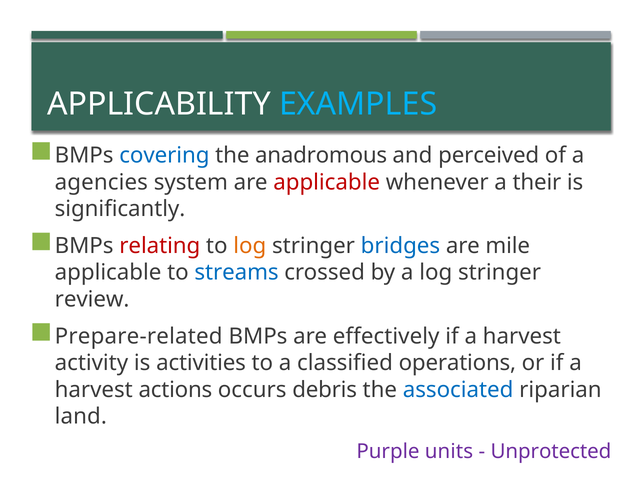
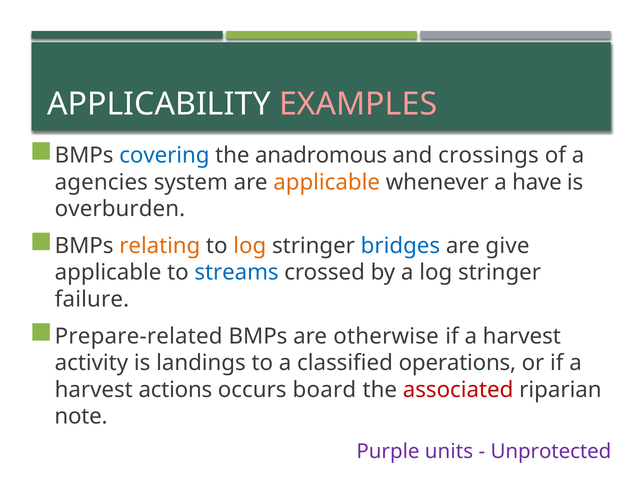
EXAMPLES colour: light blue -> pink (358, 104)
perceived: perceived -> crossings (489, 156)
applicable colour: red -> orange (327, 182)
their: their -> have (537, 182)
significantly: significantly -> overburden (120, 209)
relating colour: red -> orange (160, 246)
mile: mile -> give (508, 246)
review: review -> failure (92, 300)
effectively: effectively -> otherwise (386, 336)
activities: activities -> landings (201, 363)
debris: debris -> board (324, 390)
associated colour: blue -> red (458, 390)
land: land -> note (81, 417)
